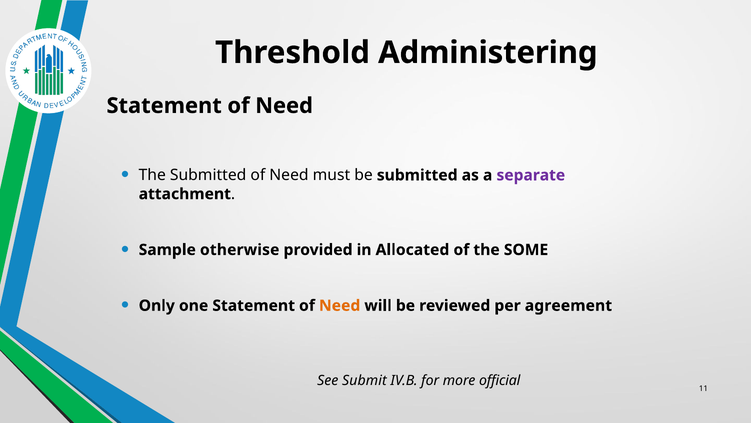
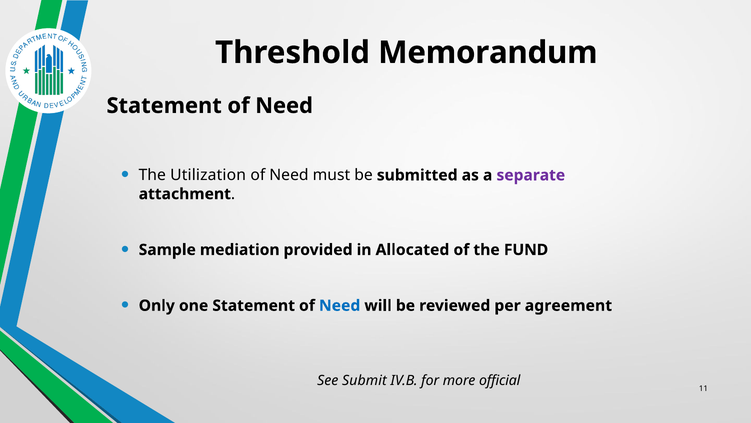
Administering: Administering -> Memorandum (488, 53)
The Submitted: Submitted -> Utilization (208, 175)
otherwise: otherwise -> mediation (240, 250)
SOME: SOME -> FUND (526, 250)
Need colour: orange -> blue (340, 305)
